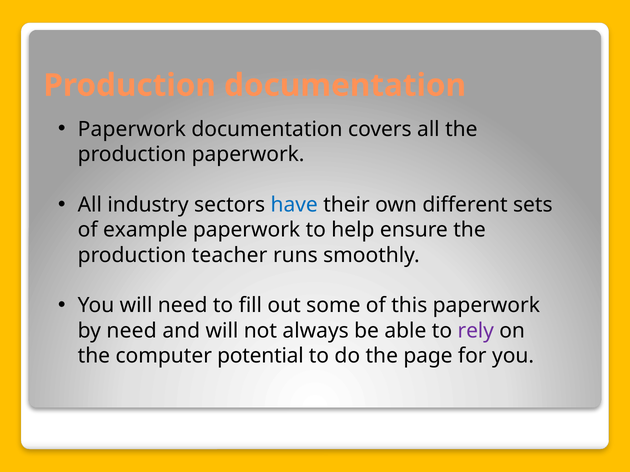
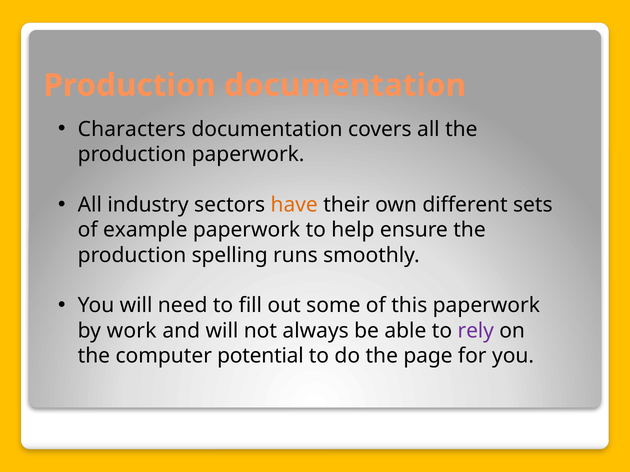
Paperwork: Paperwork -> Characters (132, 129)
have colour: blue -> orange (294, 205)
teacher: teacher -> spelling (230, 255)
by need: need -> work (132, 331)
